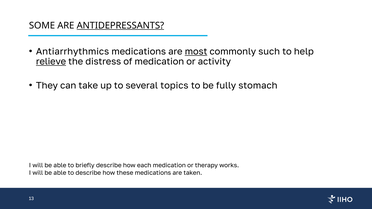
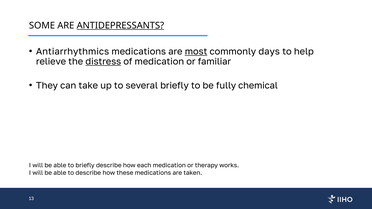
such: such -> days (269, 52)
relieve underline: present -> none (51, 62)
distress underline: none -> present (103, 62)
activity: activity -> familiar (214, 62)
several topics: topics -> briefly (175, 86)
stomach: stomach -> chemical (258, 86)
